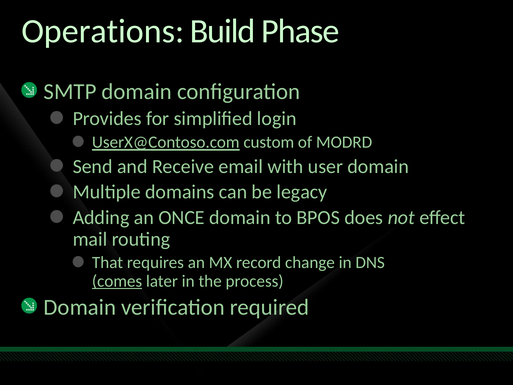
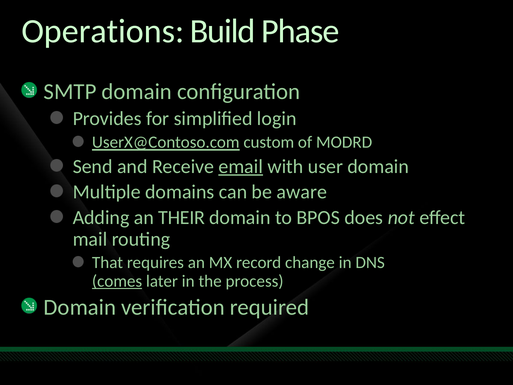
email underline: none -> present (241, 166)
legacy: legacy -> aware (302, 192)
ONCE: ONCE -> THEIR (182, 217)
